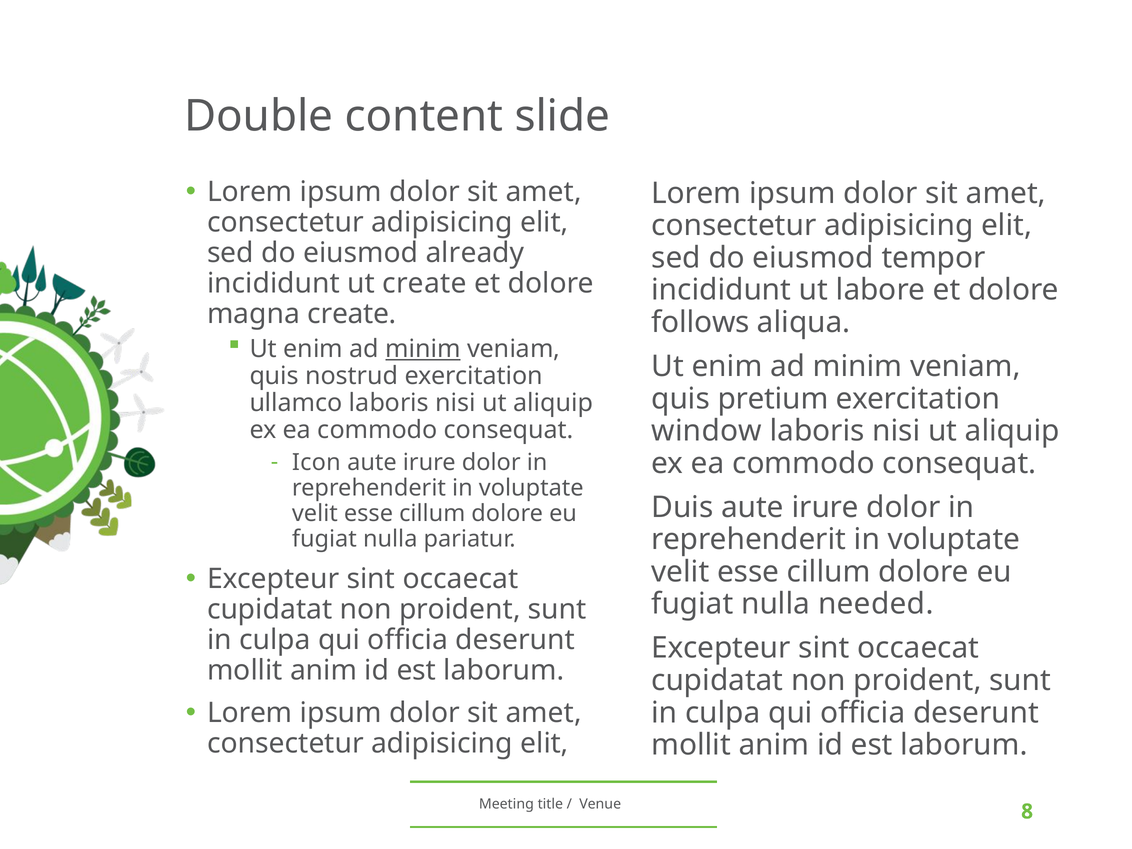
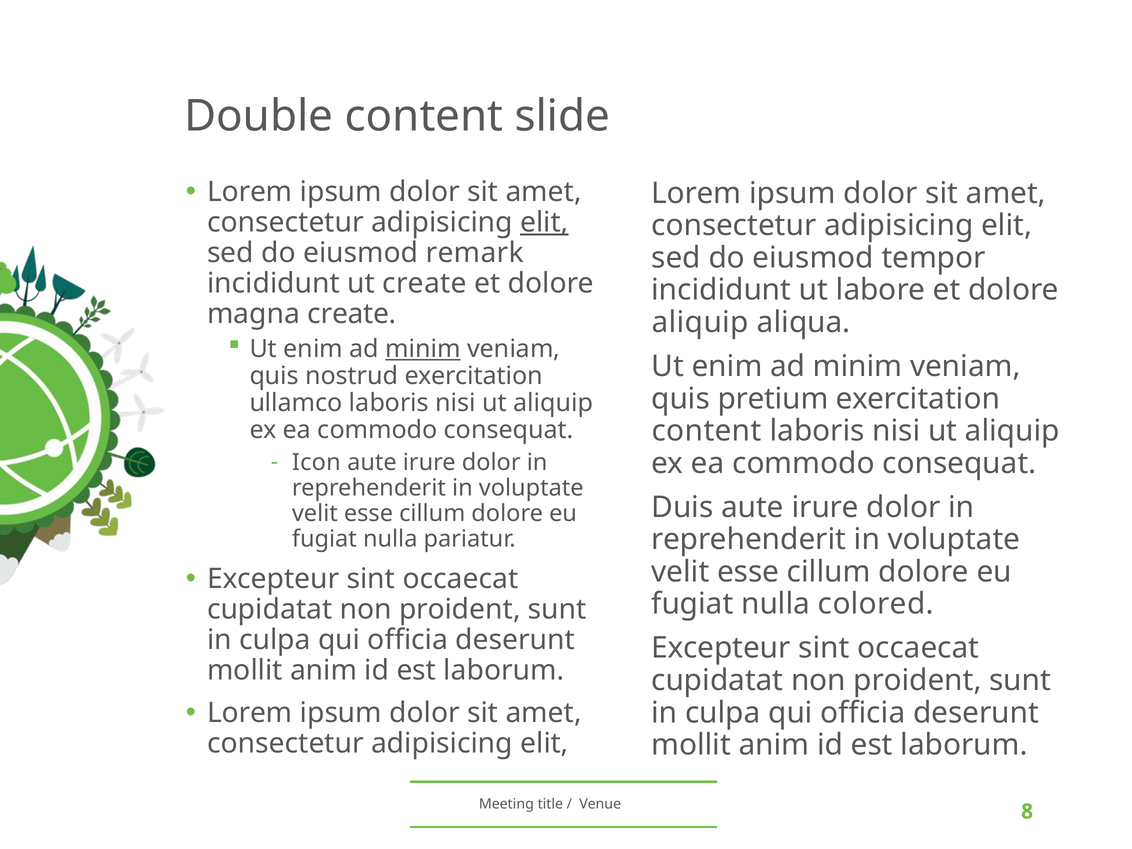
elit underline: none -> present (544, 222)
already: already -> remark (475, 253)
follows: follows -> aliquip (700, 322)
window: window -> content (707, 431)
needed: needed -> colored (876, 604)
